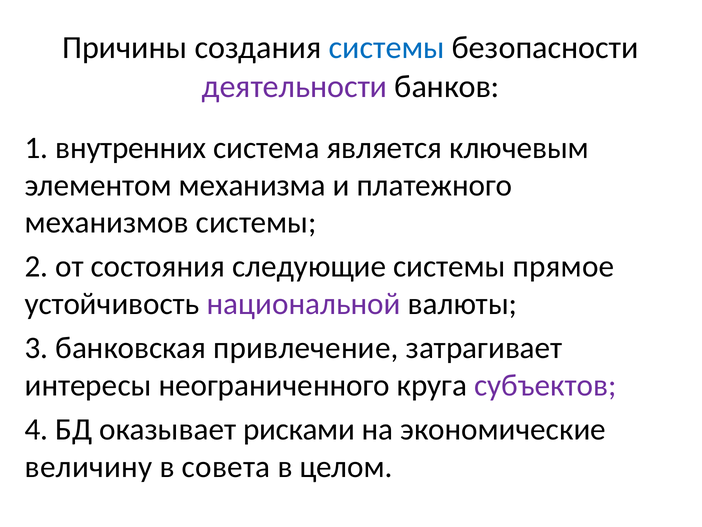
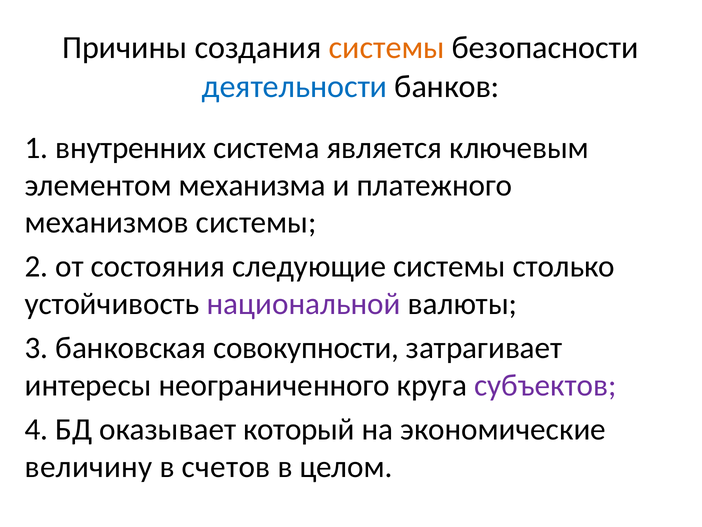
системы colour: blue -> orange (387, 48)
деятельности colour: purple -> blue (294, 86)
прямое: прямое -> столько (564, 266)
привлечение: привлечение -> совокупности (306, 348)
рисками: рисками -> который (299, 429)
совета: совета -> счетов (226, 466)
